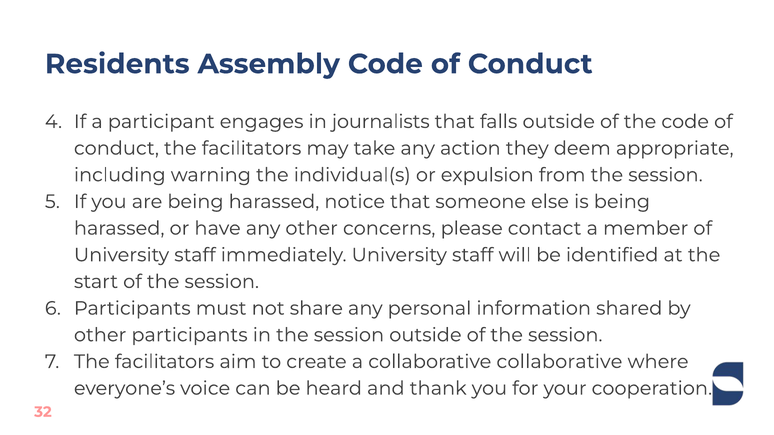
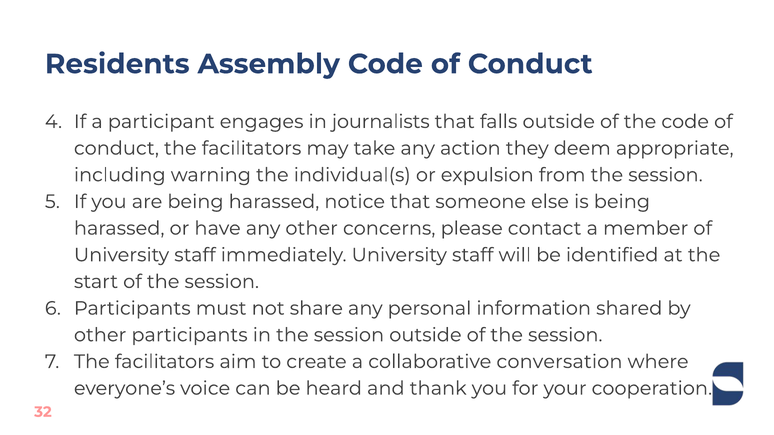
collaborative collaborative: collaborative -> conversation (559, 362)
